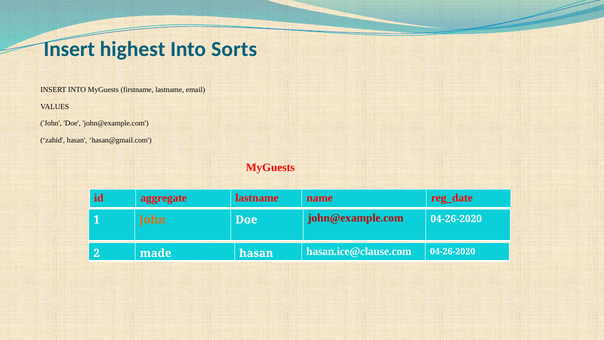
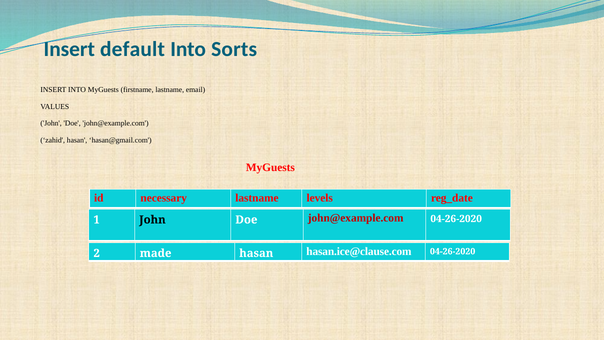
highest: highest -> default (133, 49)
aggregate: aggregate -> necessary (164, 198)
name: name -> levels (320, 198)
John colour: orange -> black (152, 220)
